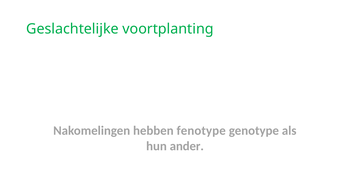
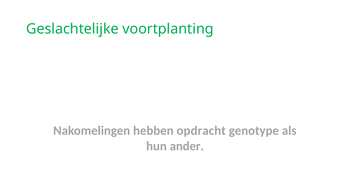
fenotype: fenotype -> opdracht (201, 131)
